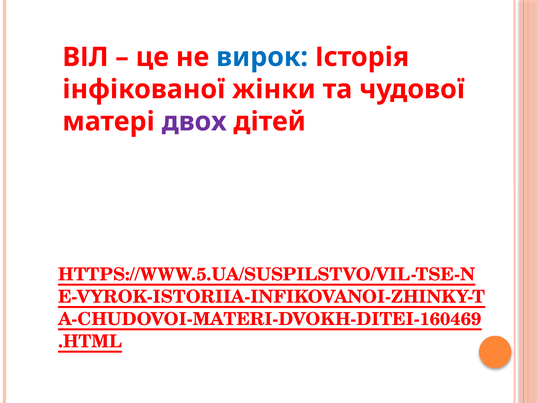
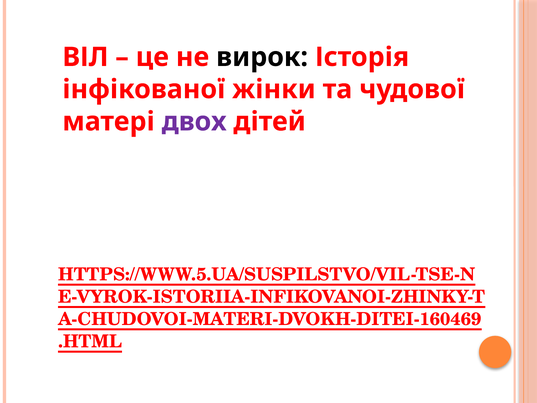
вирок colour: blue -> black (262, 57)
